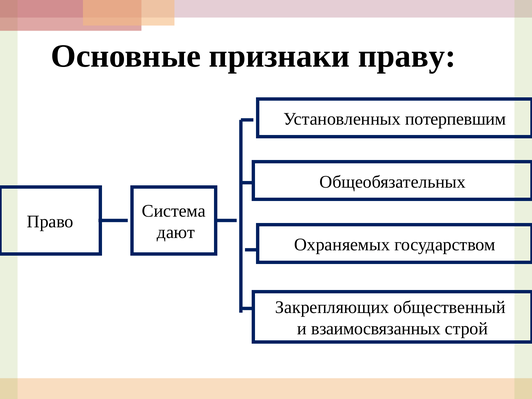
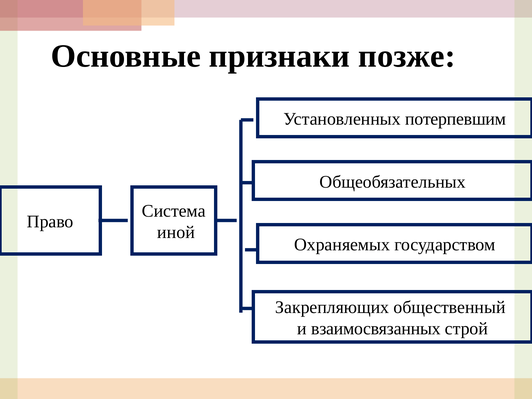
праву: праву -> позже (407, 56)
дают: дают -> иной (176, 232)
